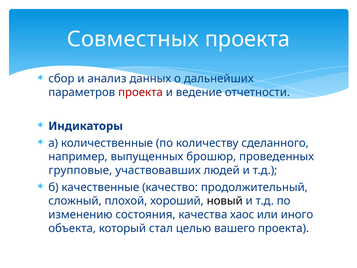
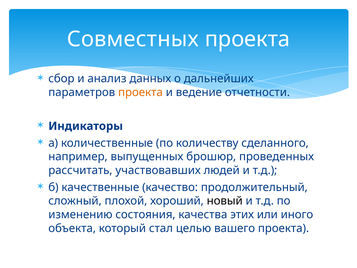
проекта colour: red -> orange (140, 92)
групповые: групповые -> рассчитать (80, 170)
хаос: хаос -> этих (242, 214)
